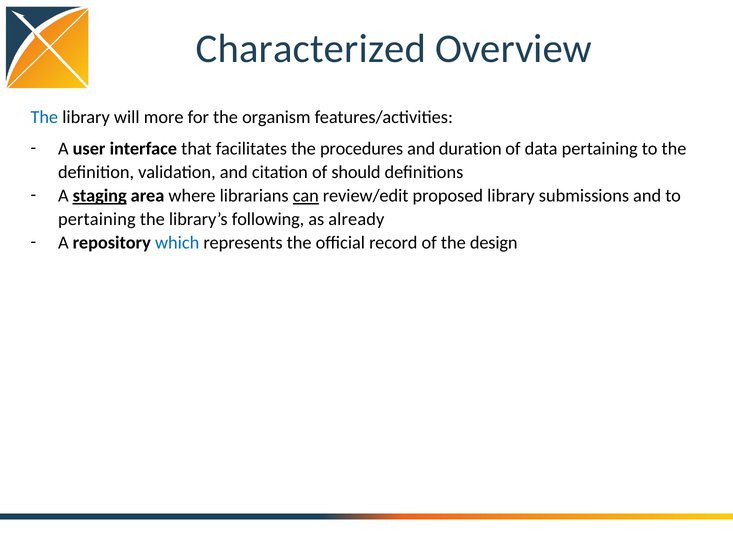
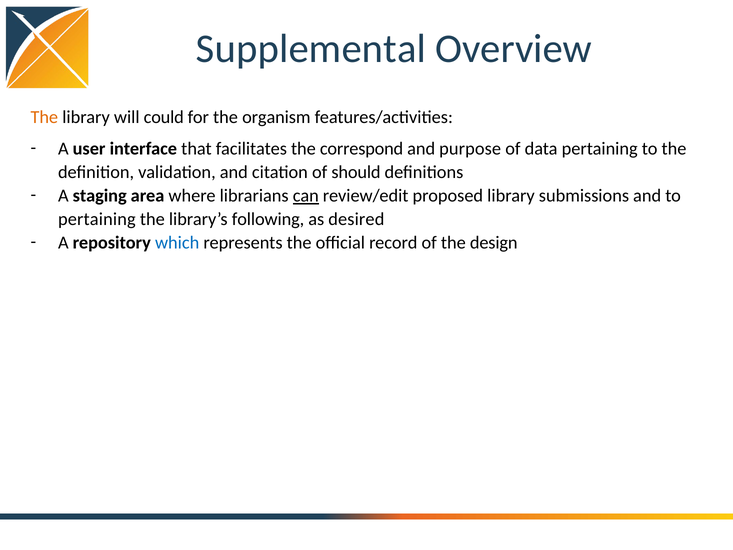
Characterized: Characterized -> Supplemental (311, 49)
The colour: blue -> orange (44, 117)
more: more -> could (164, 117)
procedures: procedures -> correspond (362, 149)
duration: duration -> purpose (470, 149)
staging underline: present -> none (100, 196)
already: already -> desired (356, 219)
